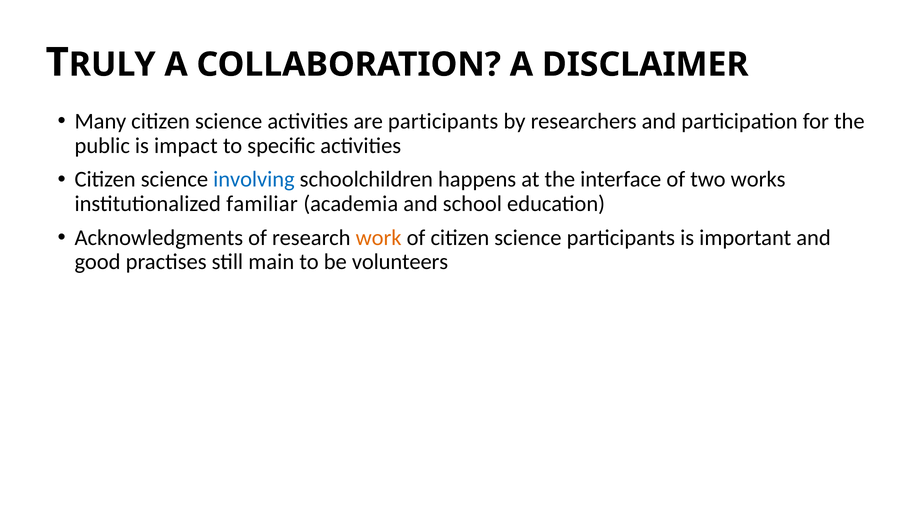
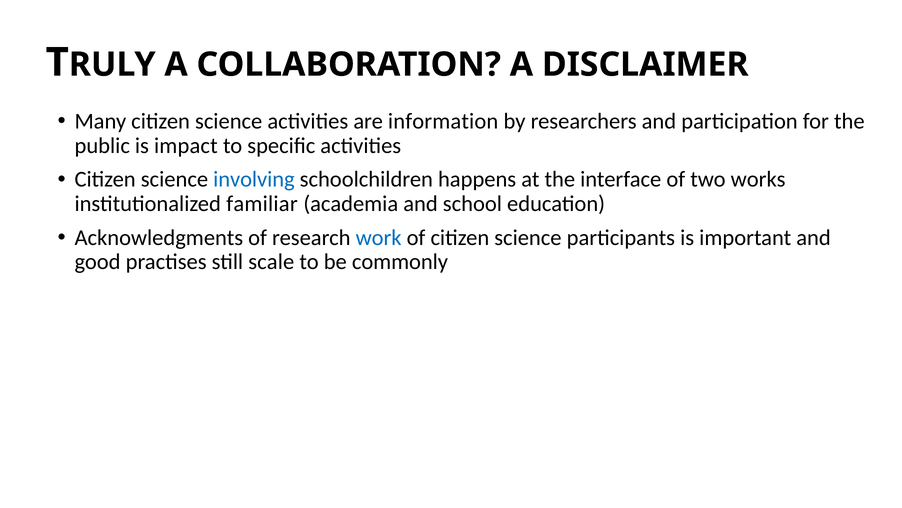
are participants: participants -> information (443, 121)
work colour: orange -> blue (379, 237)
main: main -> scale (271, 262)
volunteers: volunteers -> commonly (400, 262)
